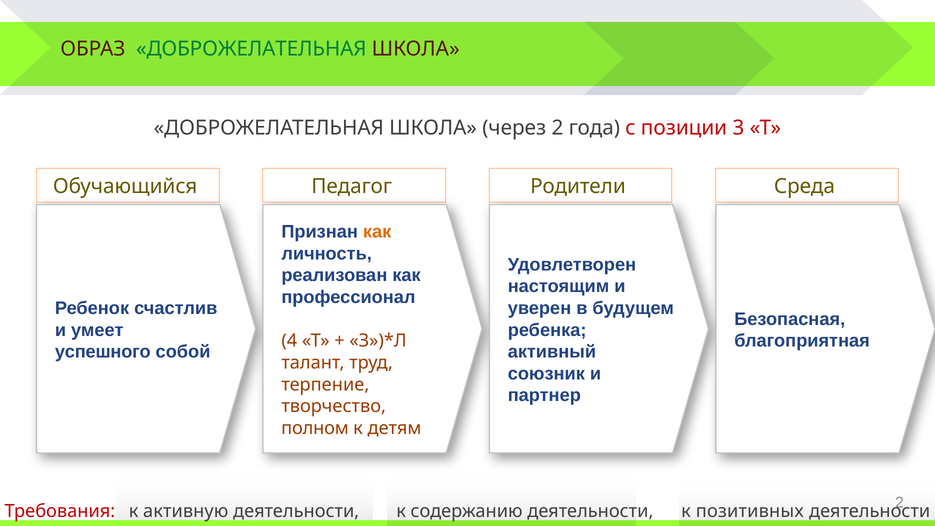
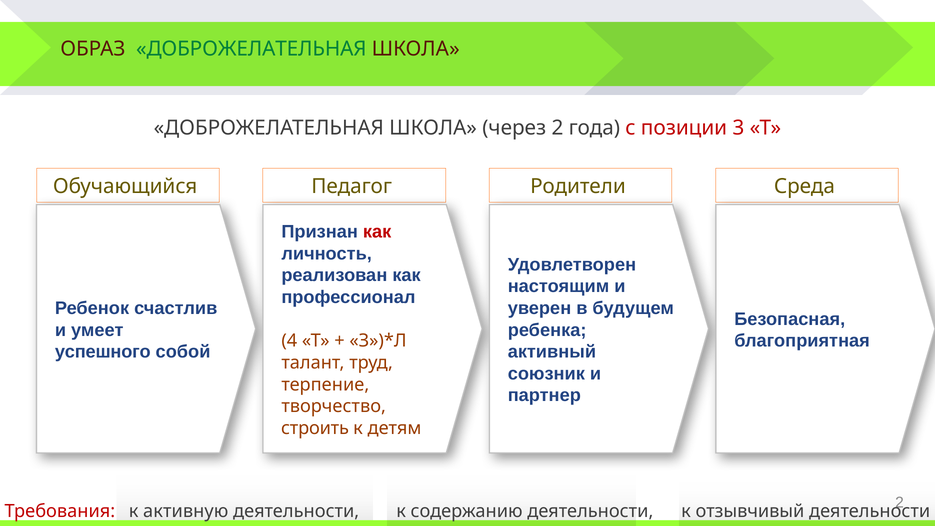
как colour: orange -> red (377, 232)
полном: полном -> строить (315, 428)
позитивных: позитивных -> отзывчивый (750, 511)
